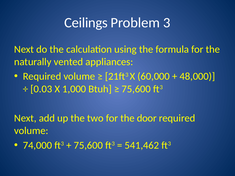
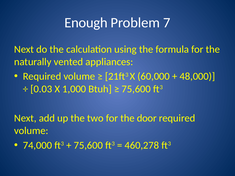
Ceilings: Ceilings -> Enough (86, 23)
3: 3 -> 7 (167, 23)
541,462: 541,462 -> 460,278 (142, 145)
